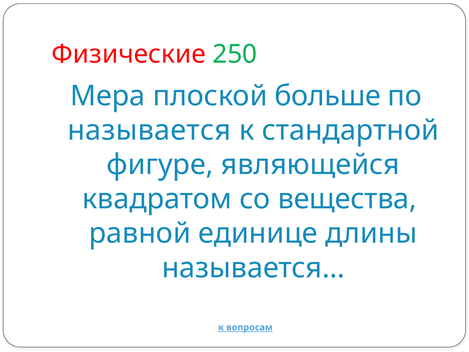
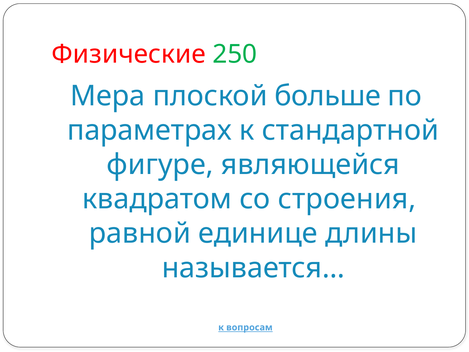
называется: называется -> параметрах (149, 130)
вещества: вещества -> строения (347, 199)
